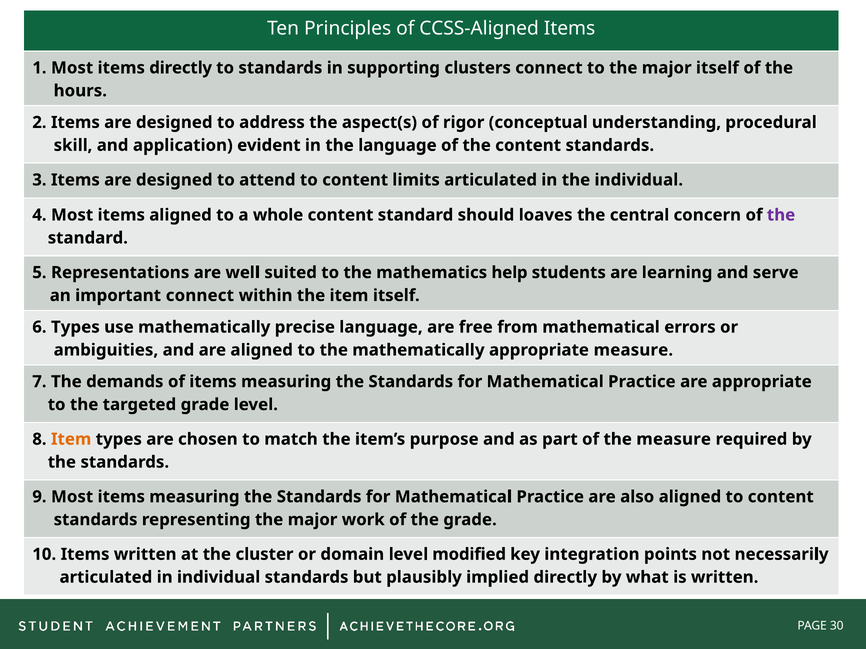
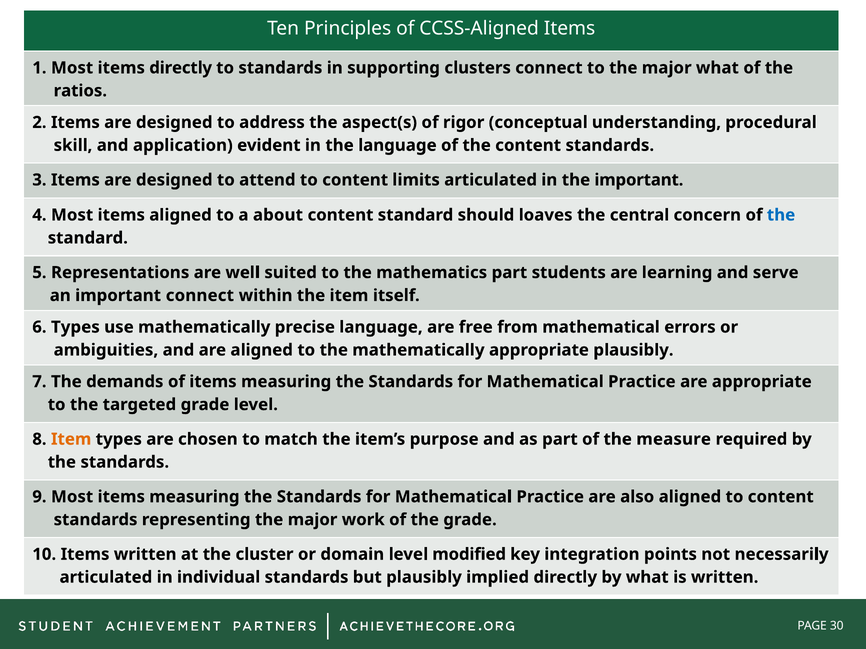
major itself: itself -> what (717, 68)
hours: hours -> ratios (80, 91)
the individual: individual -> important (639, 180)
whole: whole -> about (278, 215)
the colour: purple -> blue (781, 215)
mathematics help: help -> part (509, 273)
appropriate measure: measure -> plausibly (633, 350)
